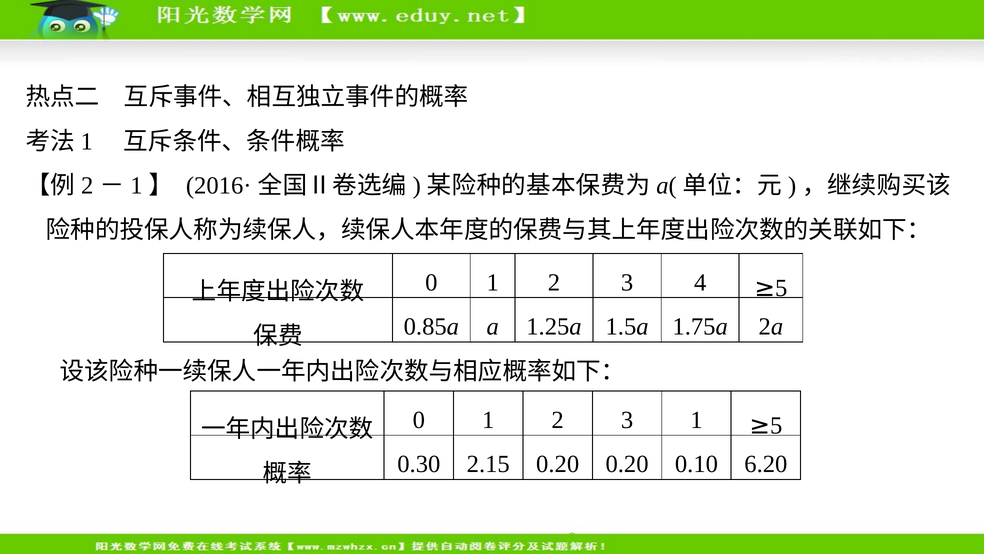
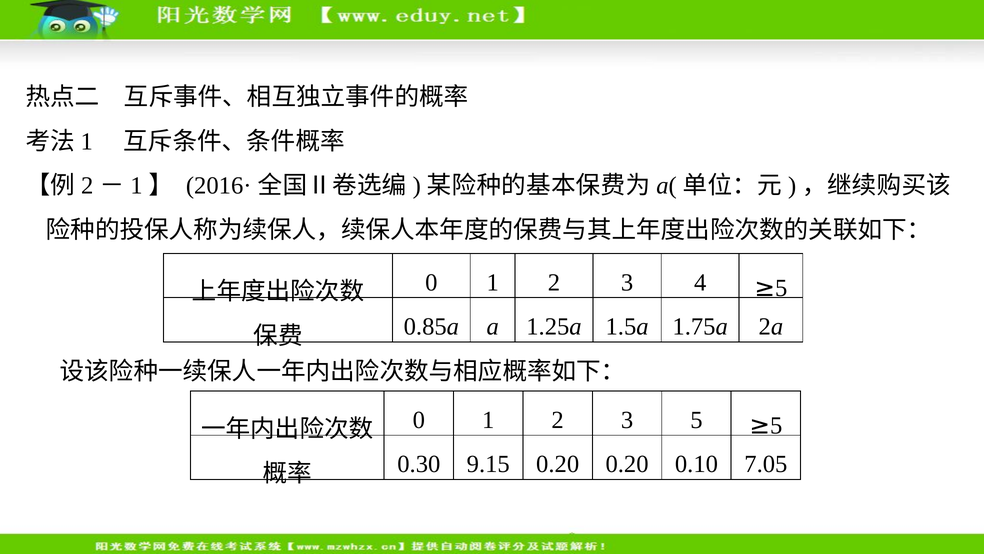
3 1: 1 -> 5 (696, 420)
2.15: 2.15 -> 9.15 (488, 464)
6.20: 6.20 -> 7.05 (766, 464)
